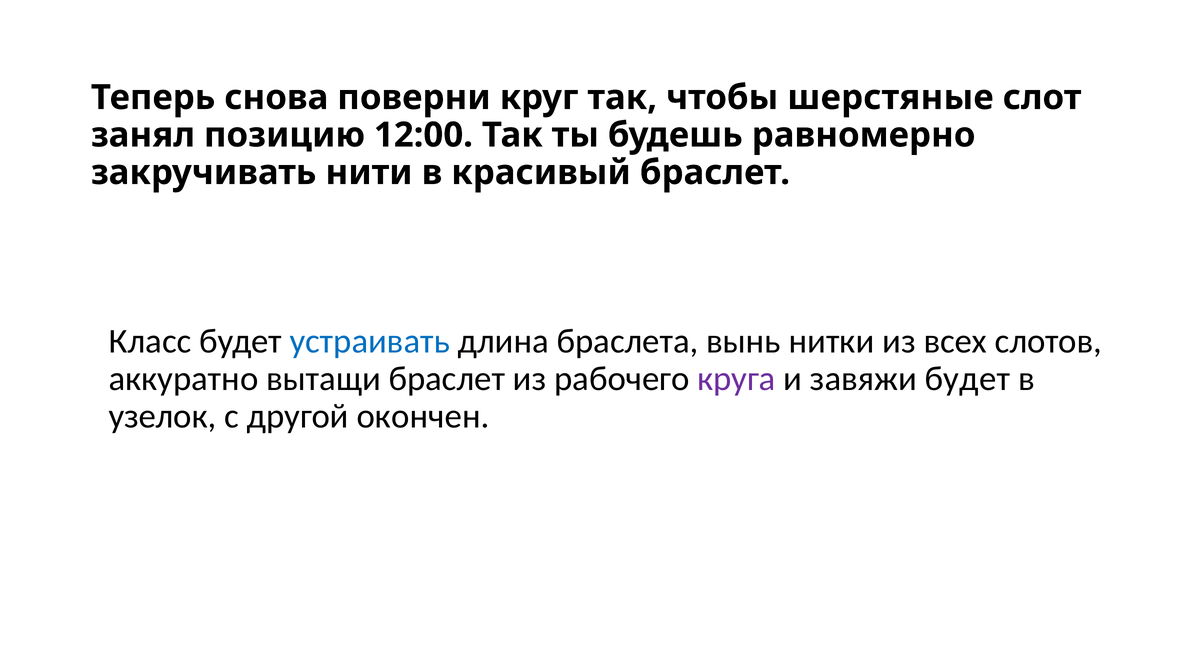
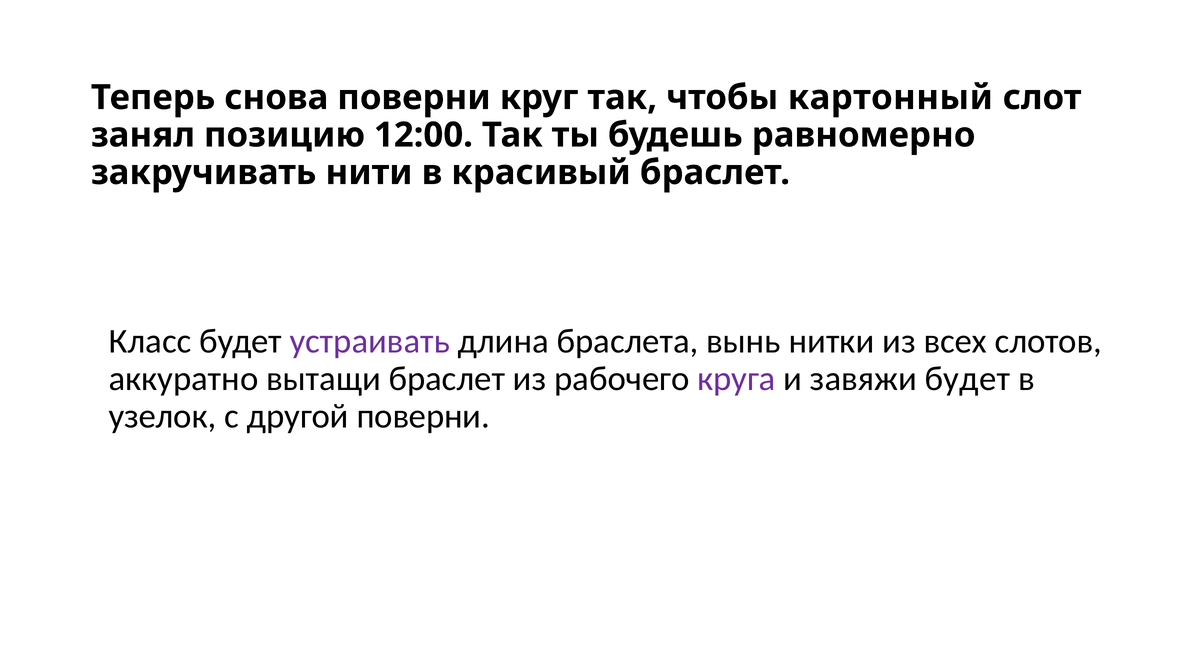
шерстяные: шерстяные -> картонный (890, 98)
устраивать colour: blue -> purple (370, 341)
другой окончен: окончен -> поверни (423, 417)
